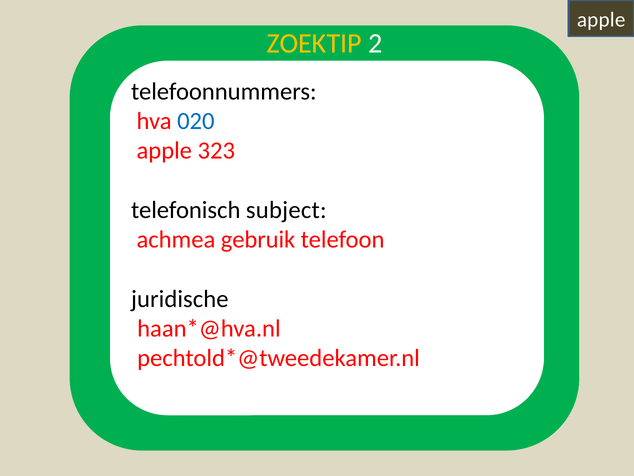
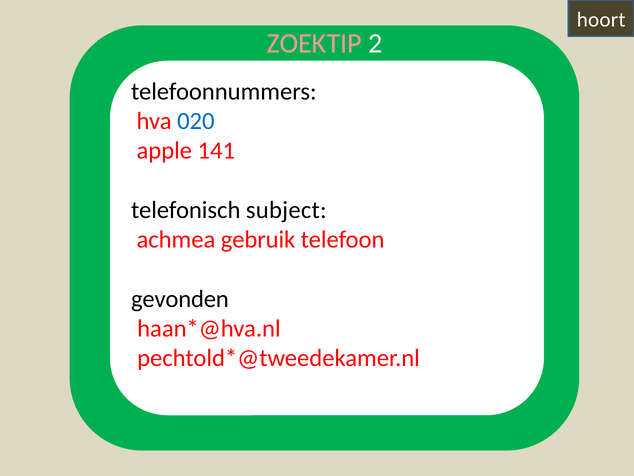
apple: apple -> hoort (601, 20)
ZOEKTIP colour: yellow -> pink (314, 43)
323: 323 -> 141 (216, 151)
juridische: juridische -> gevonden (180, 299)
